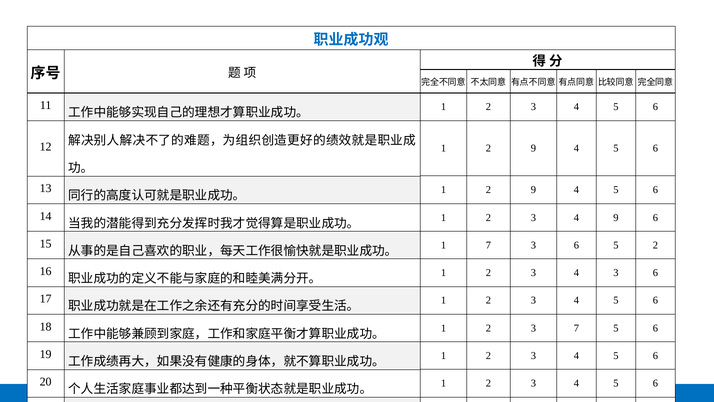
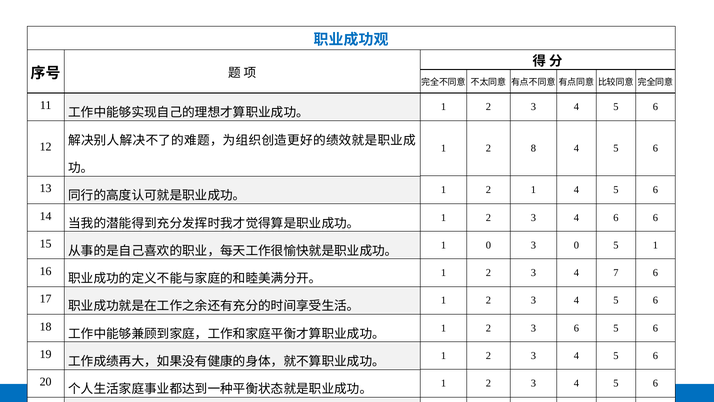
9: 9 -> 8 (533, 148)
9: 9 -> 1 (533, 190)
4 9: 9 -> 6 (616, 217)
1 7: 7 -> 0 (488, 245)
6: 6 -> 0 (576, 245)
5 2: 2 -> 1 (655, 245)
4 3: 3 -> 7 (616, 273)
3 7: 7 -> 6 (576, 328)
